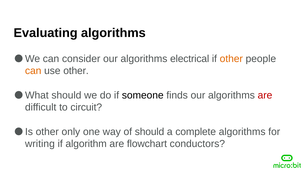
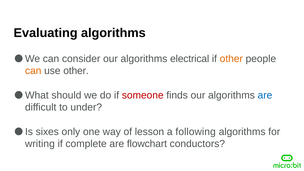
someone colour: black -> red (143, 95)
are colour: red -> blue (265, 95)
circuit: circuit -> under (86, 107)
Is other: other -> sixes (47, 132)
of should: should -> lesson (149, 132)
complete: complete -> following (196, 132)
algorithm: algorithm -> complete (86, 144)
